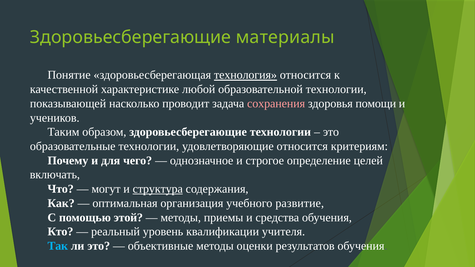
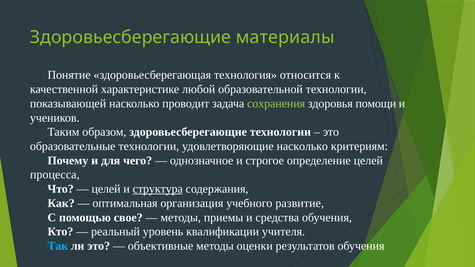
технология underline: present -> none (246, 75)
сохранения colour: pink -> light green (276, 104)
удовлетворяющие относится: относится -> насколько (302, 146)
включать: включать -> процесса (55, 175)
могут: могут -> целей (106, 189)
этой: этой -> свое (128, 218)
